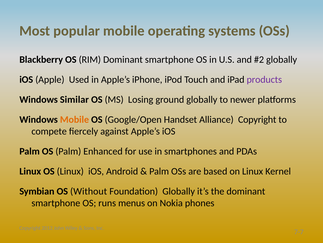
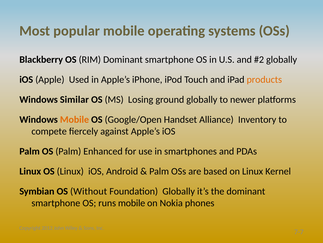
products colour: purple -> orange (264, 79)
Alliance Copyright: Copyright -> Inventory (257, 119)
runs menus: menus -> mobile (132, 203)
